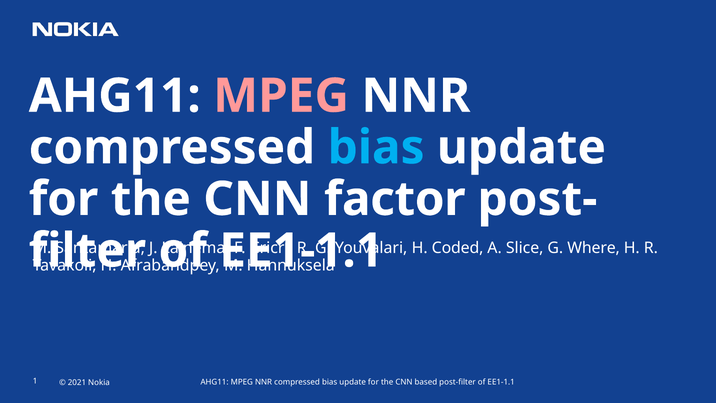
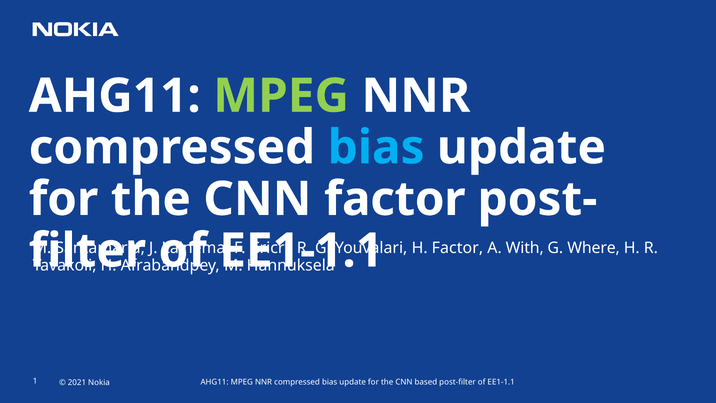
MPEG colour: pink -> light green (281, 96)
H Coded: Coded -> Factor (457, 248)
Slice: Slice -> With (525, 248)
